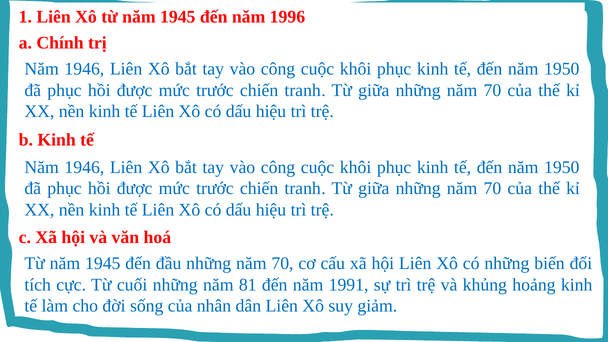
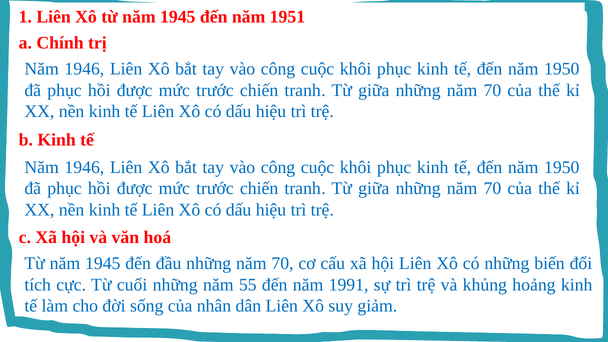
1996: 1996 -> 1951 (287, 17)
81: 81 -> 55 (248, 285)
